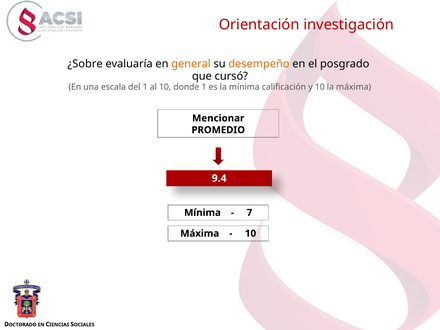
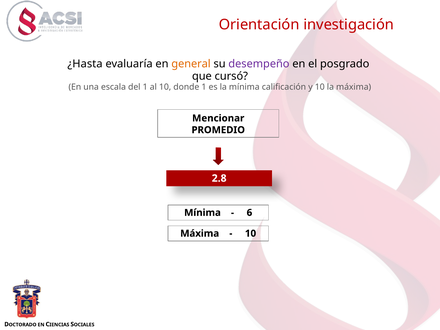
¿Sobre: ¿Sobre -> ¿Hasta (85, 64)
desempeño colour: orange -> purple (259, 64)
9.4: 9.4 -> 2.8 (219, 178)
7: 7 -> 6 (249, 213)
